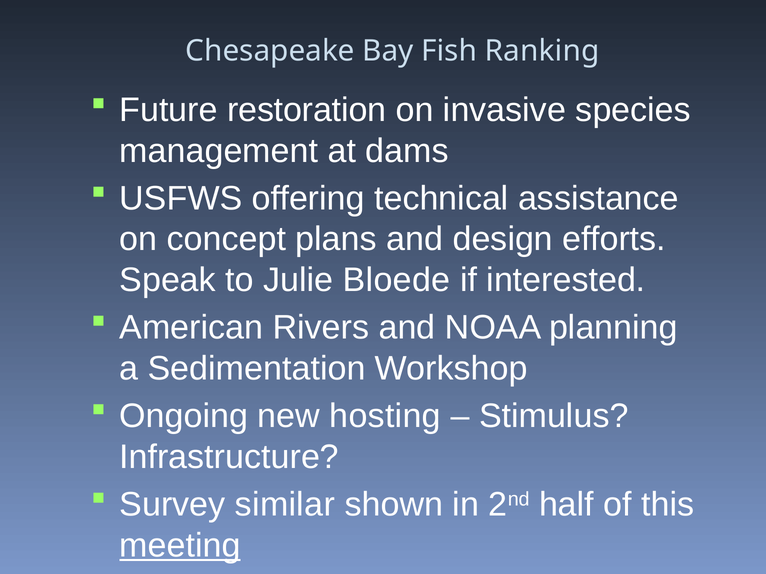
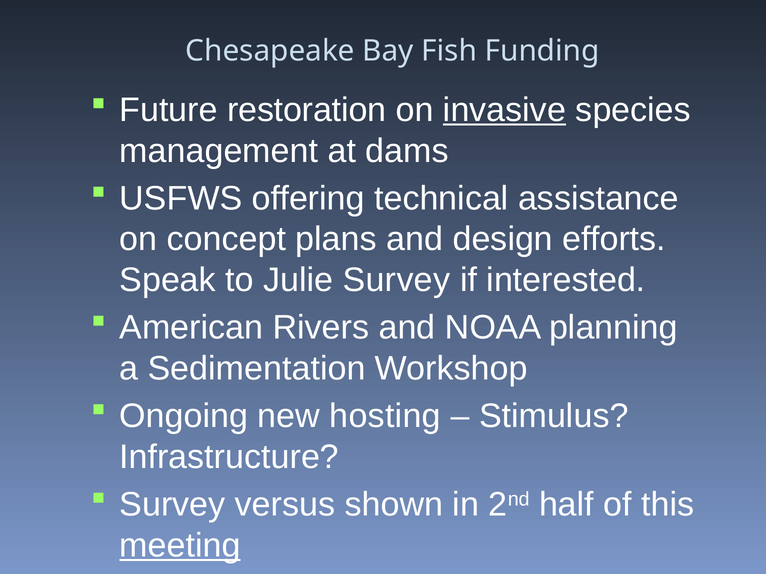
Ranking: Ranking -> Funding (542, 51)
invasive underline: none -> present (504, 110)
Julie Bloede: Bloede -> Survey (396, 280)
similar: similar -> versus (285, 505)
